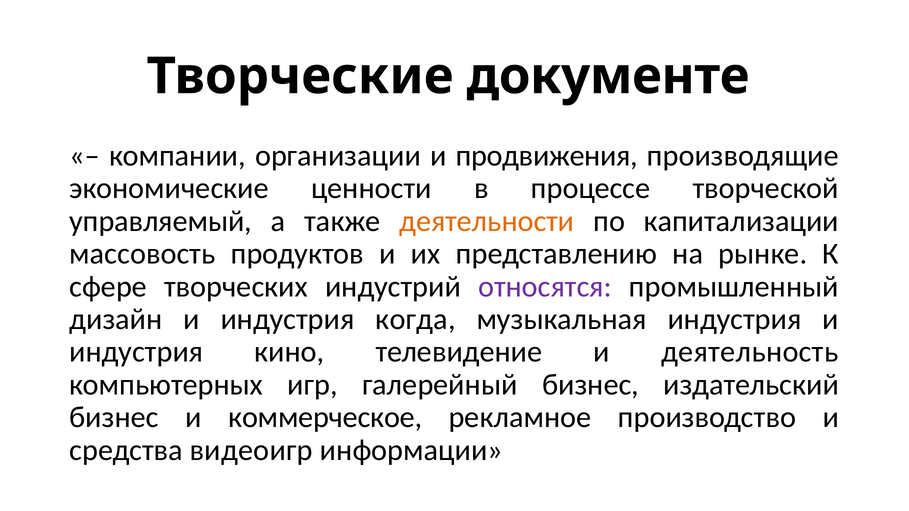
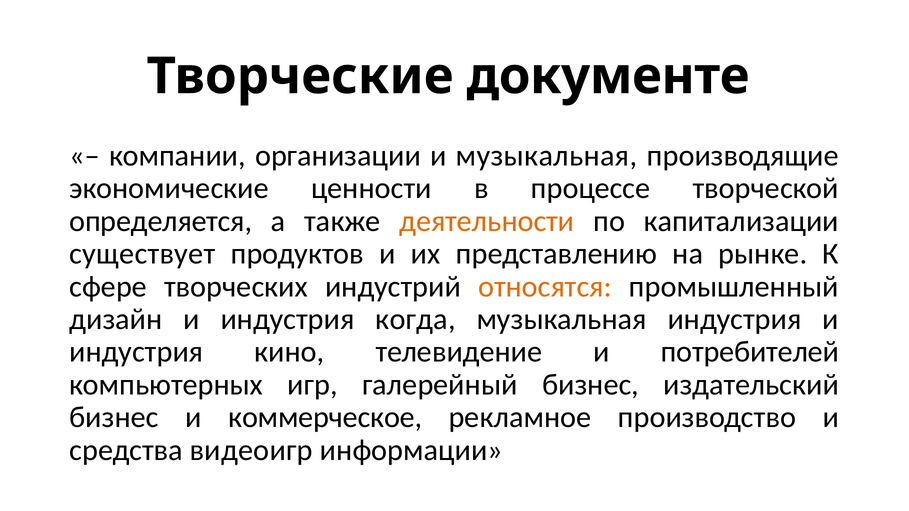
и продвижения: продвижения -> музыкальная (546, 156)
управляемый: управляемый -> определяется (161, 221)
массовость: массовость -> существует (142, 254)
относятся colour: purple -> orange (545, 287)
деятельность: деятельность -> потребителей (750, 352)
